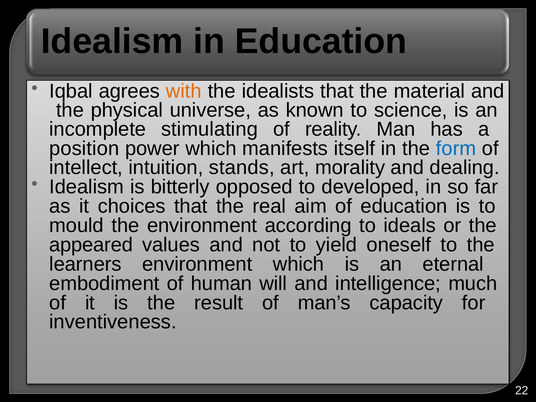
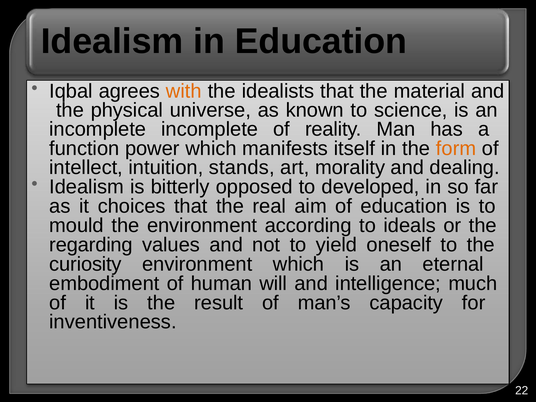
incomplete stimulating: stimulating -> incomplete (210, 129)
position: position -> function (84, 148)
form colour: blue -> orange (456, 148)
appeared: appeared -> regarding (91, 245)
learners: learners -> curiosity (85, 264)
